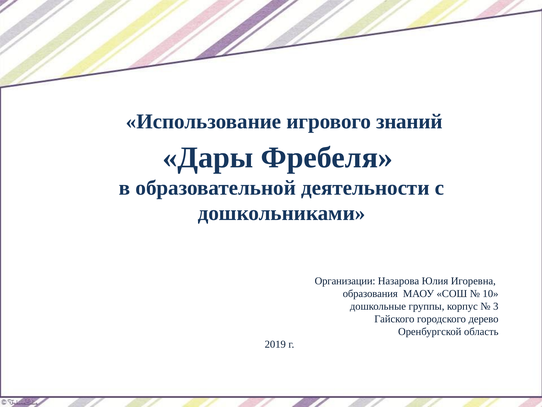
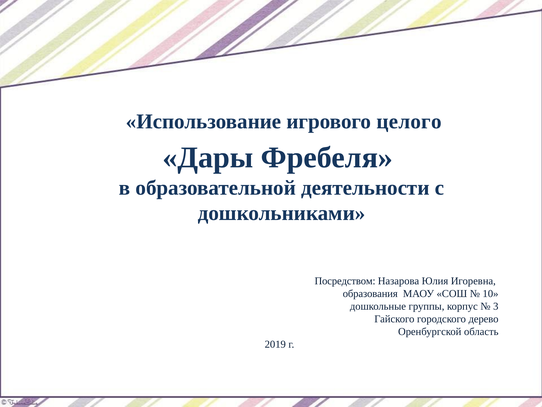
знаний: знаний -> целого (409, 121)
Организации: Организации -> Посредством (345, 281)
